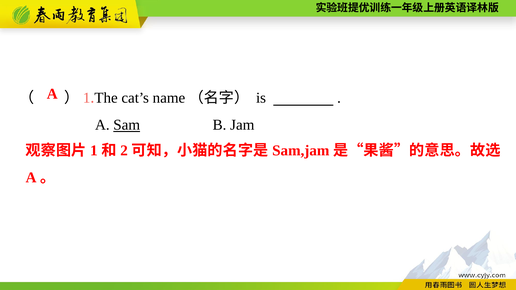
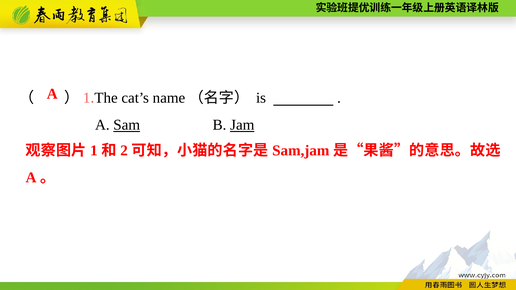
Jam underline: none -> present (242, 125)
